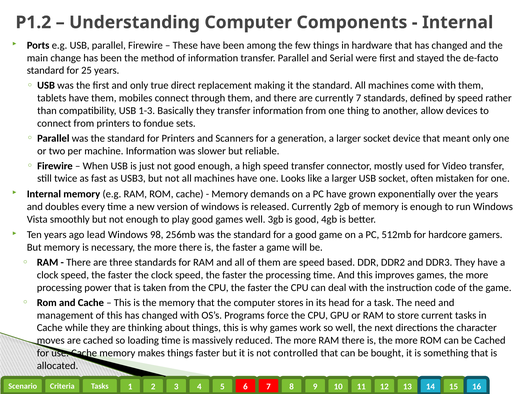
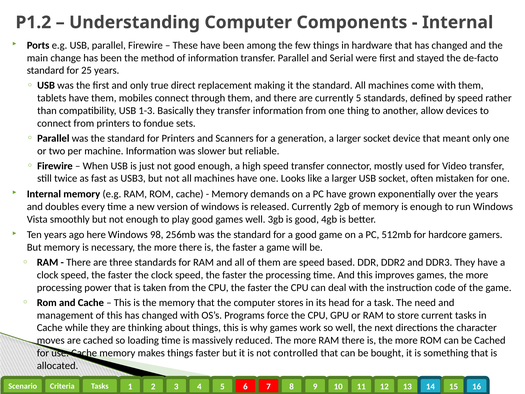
currently 7: 7 -> 5 (359, 98)
lead: lead -> here (96, 235)
